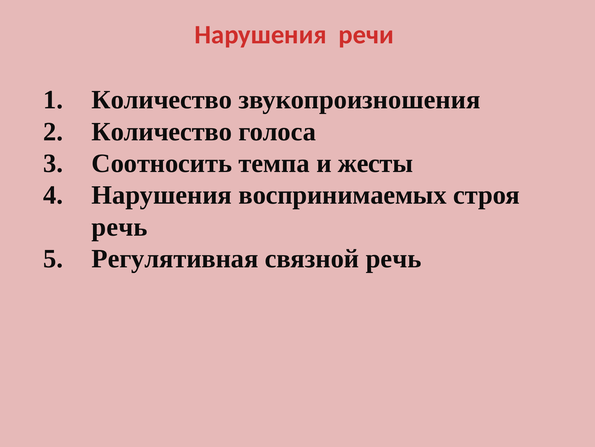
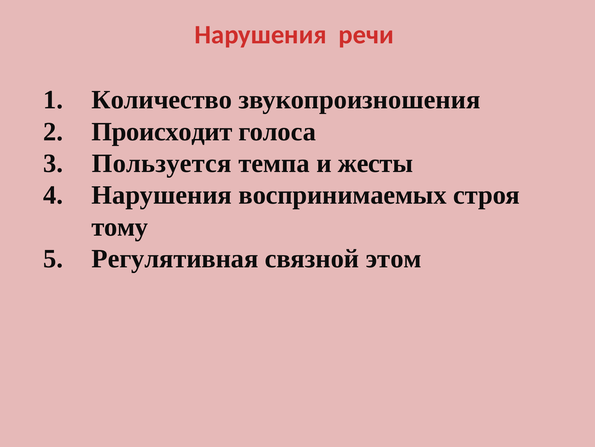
Количество: Количество -> Происходит (162, 131)
Соотносить: Соотносить -> Пользуется (162, 163)
речь: речь -> тому (120, 227)
связной речь: речь -> этом (394, 258)
